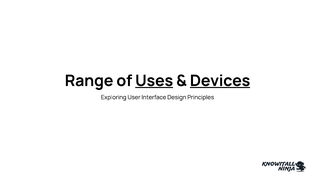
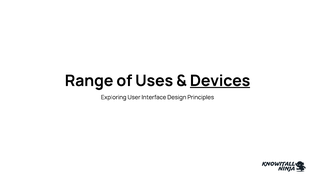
Uses underline: present -> none (154, 81)
